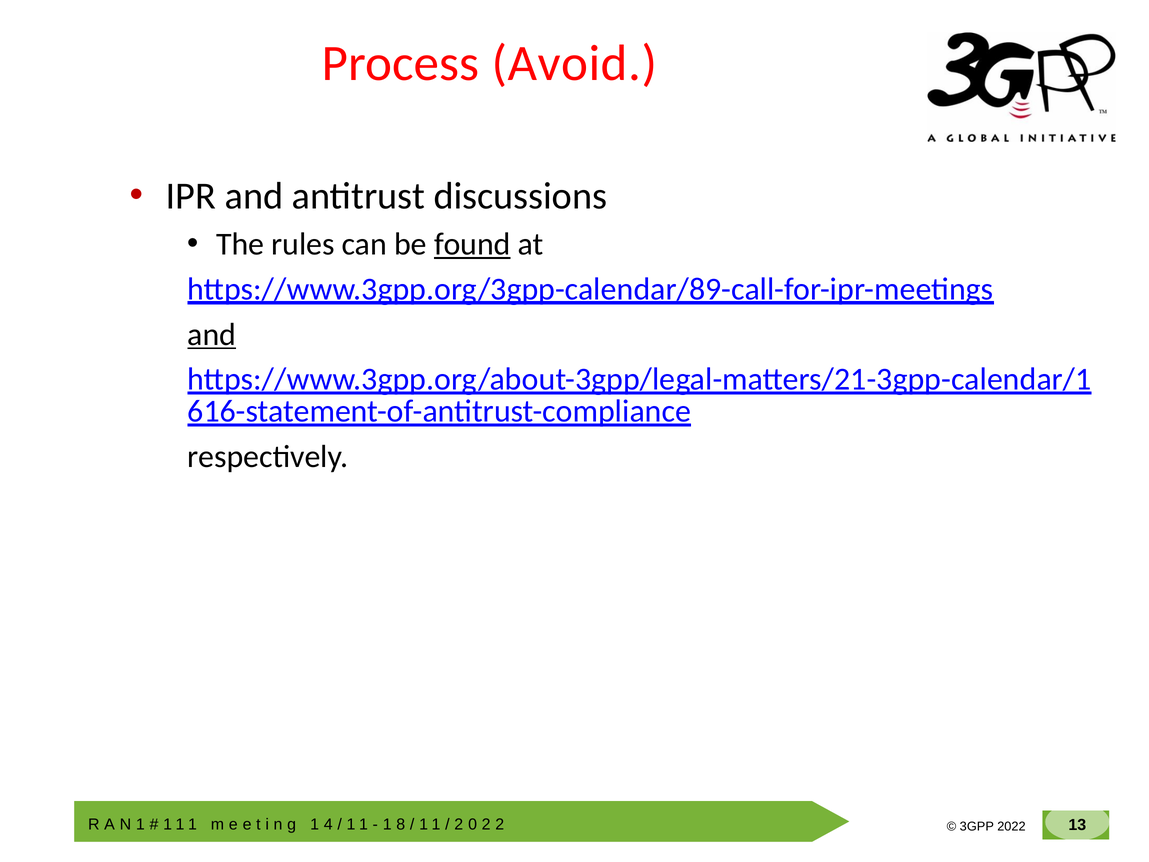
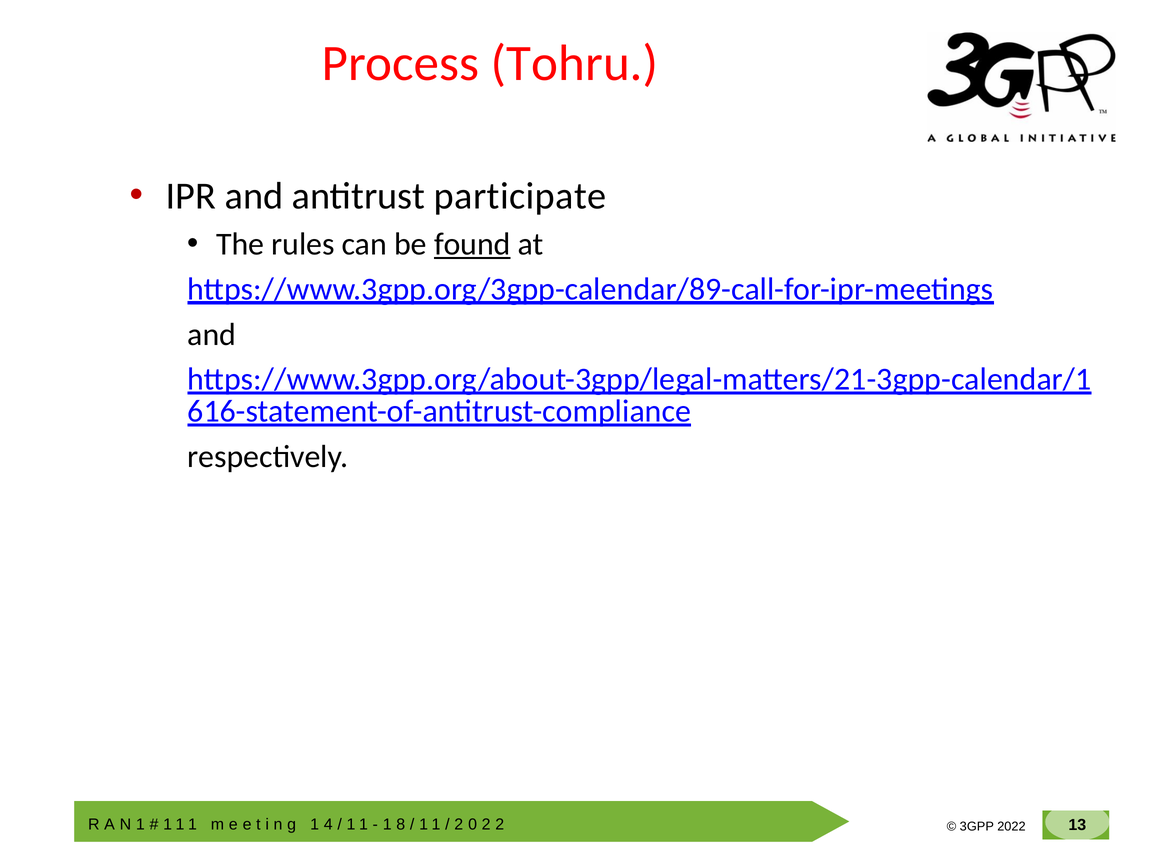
Avoid: Avoid -> Tohru (575, 64)
discussions: discussions -> participate (520, 196)
and underline: present -> none (212, 334)
